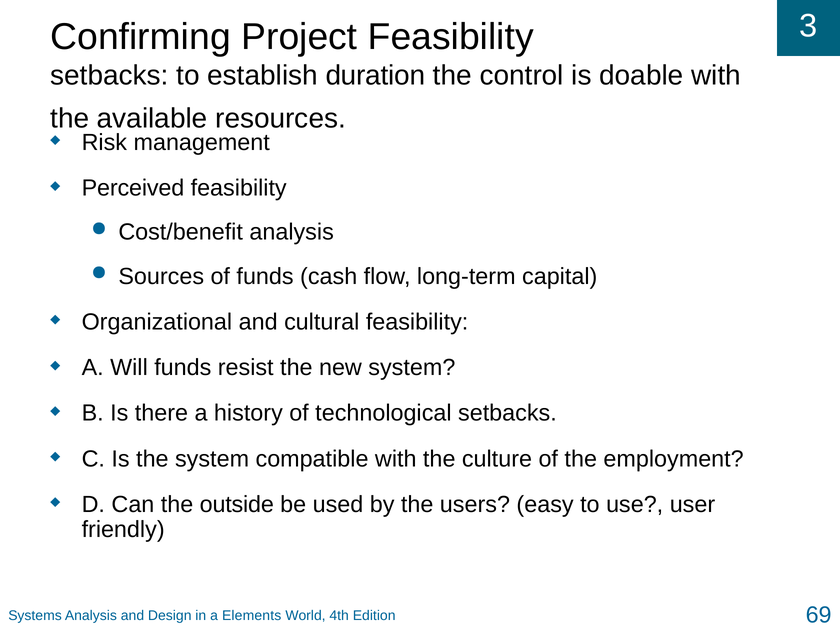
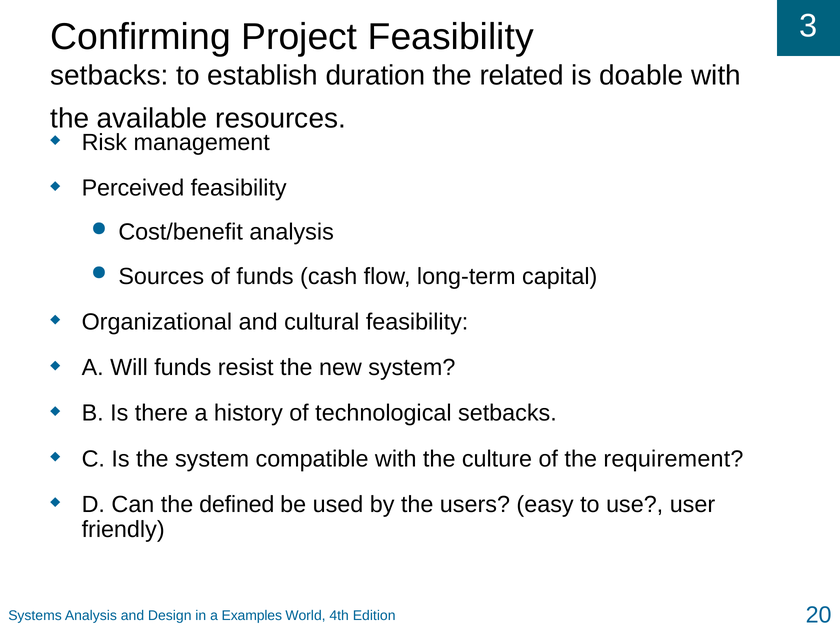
control: control -> related (522, 75)
employment: employment -> requirement (673, 459)
outside: outside -> defined (237, 504)
Elements: Elements -> Examples (252, 616)
69: 69 -> 20 (819, 615)
